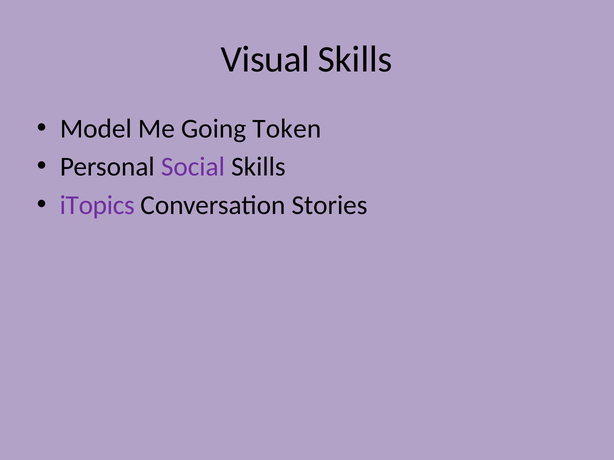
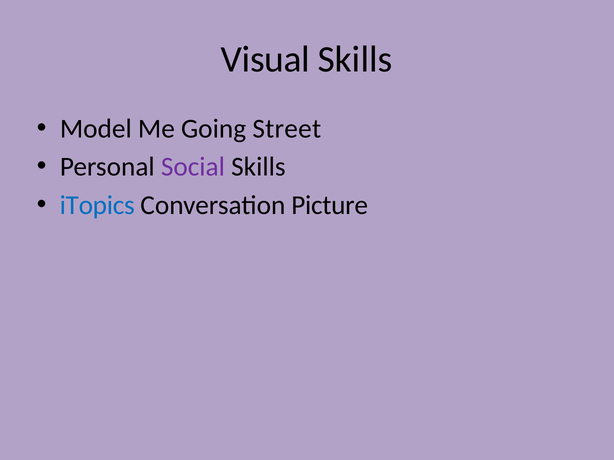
Token: Token -> Street (287, 129)
iTopics colour: purple -> blue (97, 205)
Stories: Stories -> Picture (330, 205)
